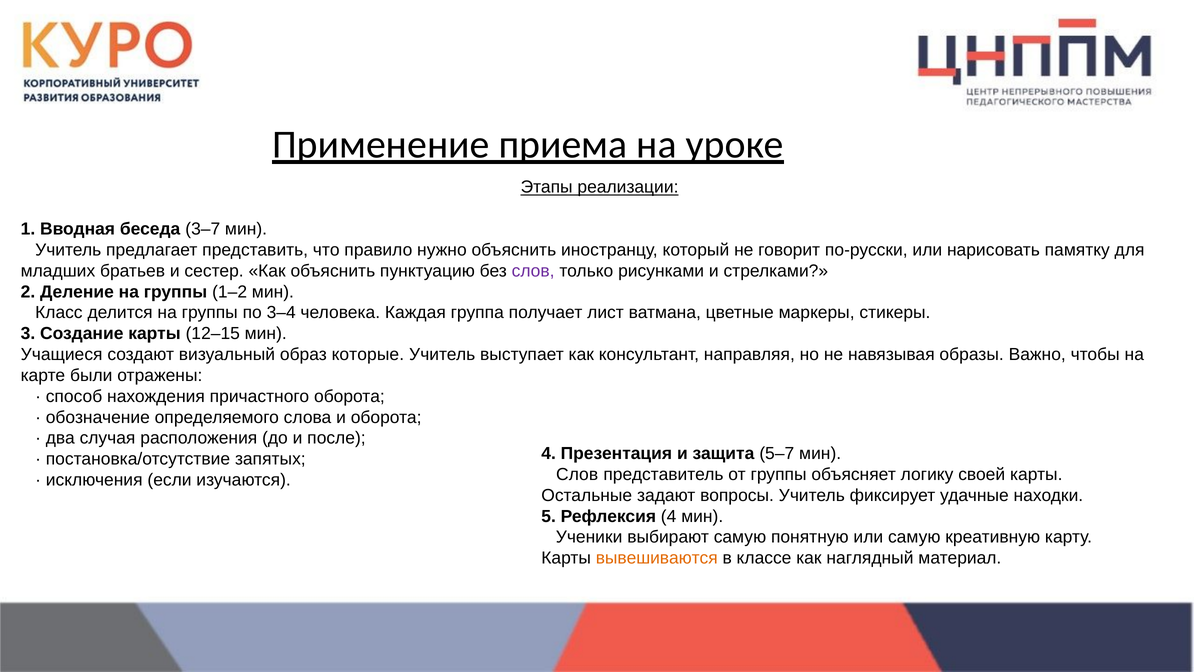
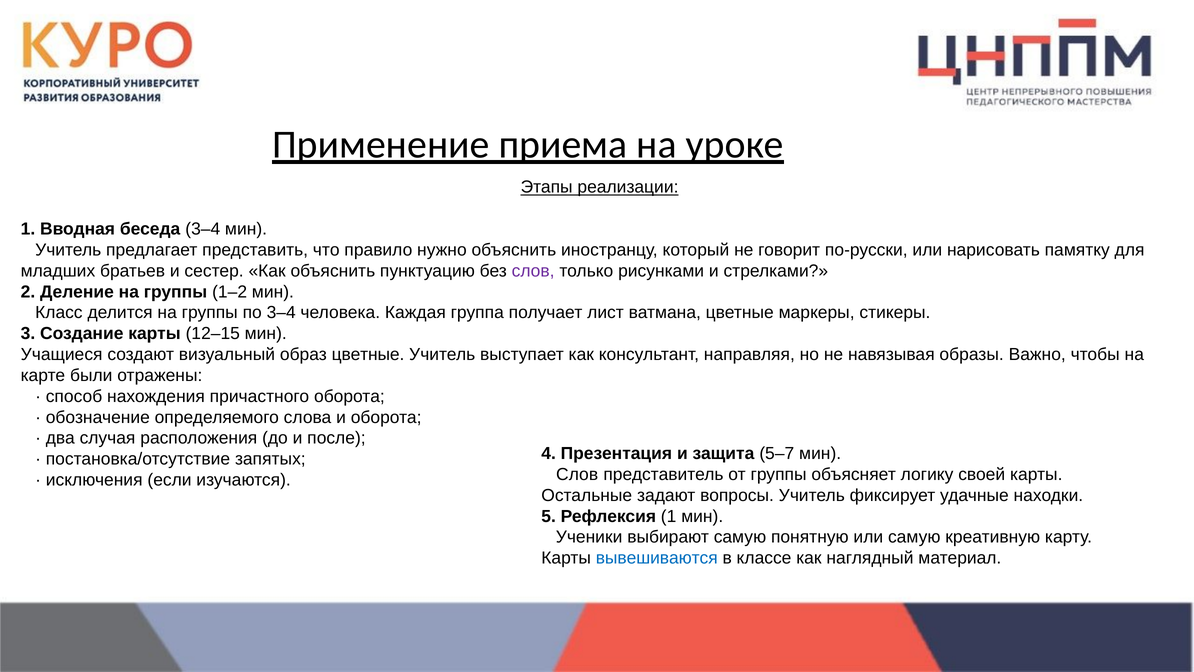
беседа 3–7: 3–7 -> 3–4 (203, 229)
образ которые: которые -> цветные (368, 354)
Рефлексия 4: 4 -> 1 (669, 516)
вывешиваются colour: orange -> blue (657, 558)
